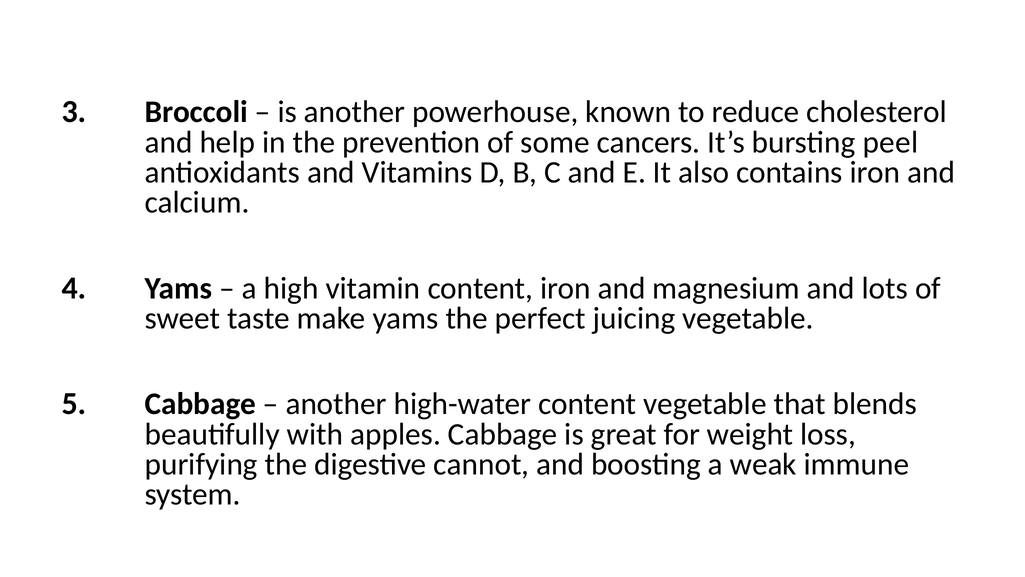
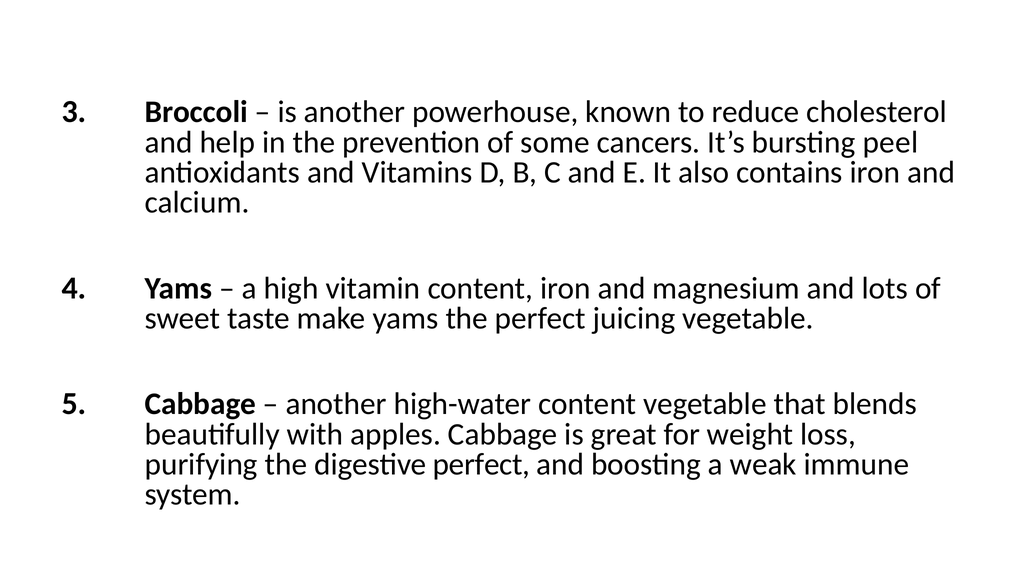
digestive cannot: cannot -> perfect (481, 464)
